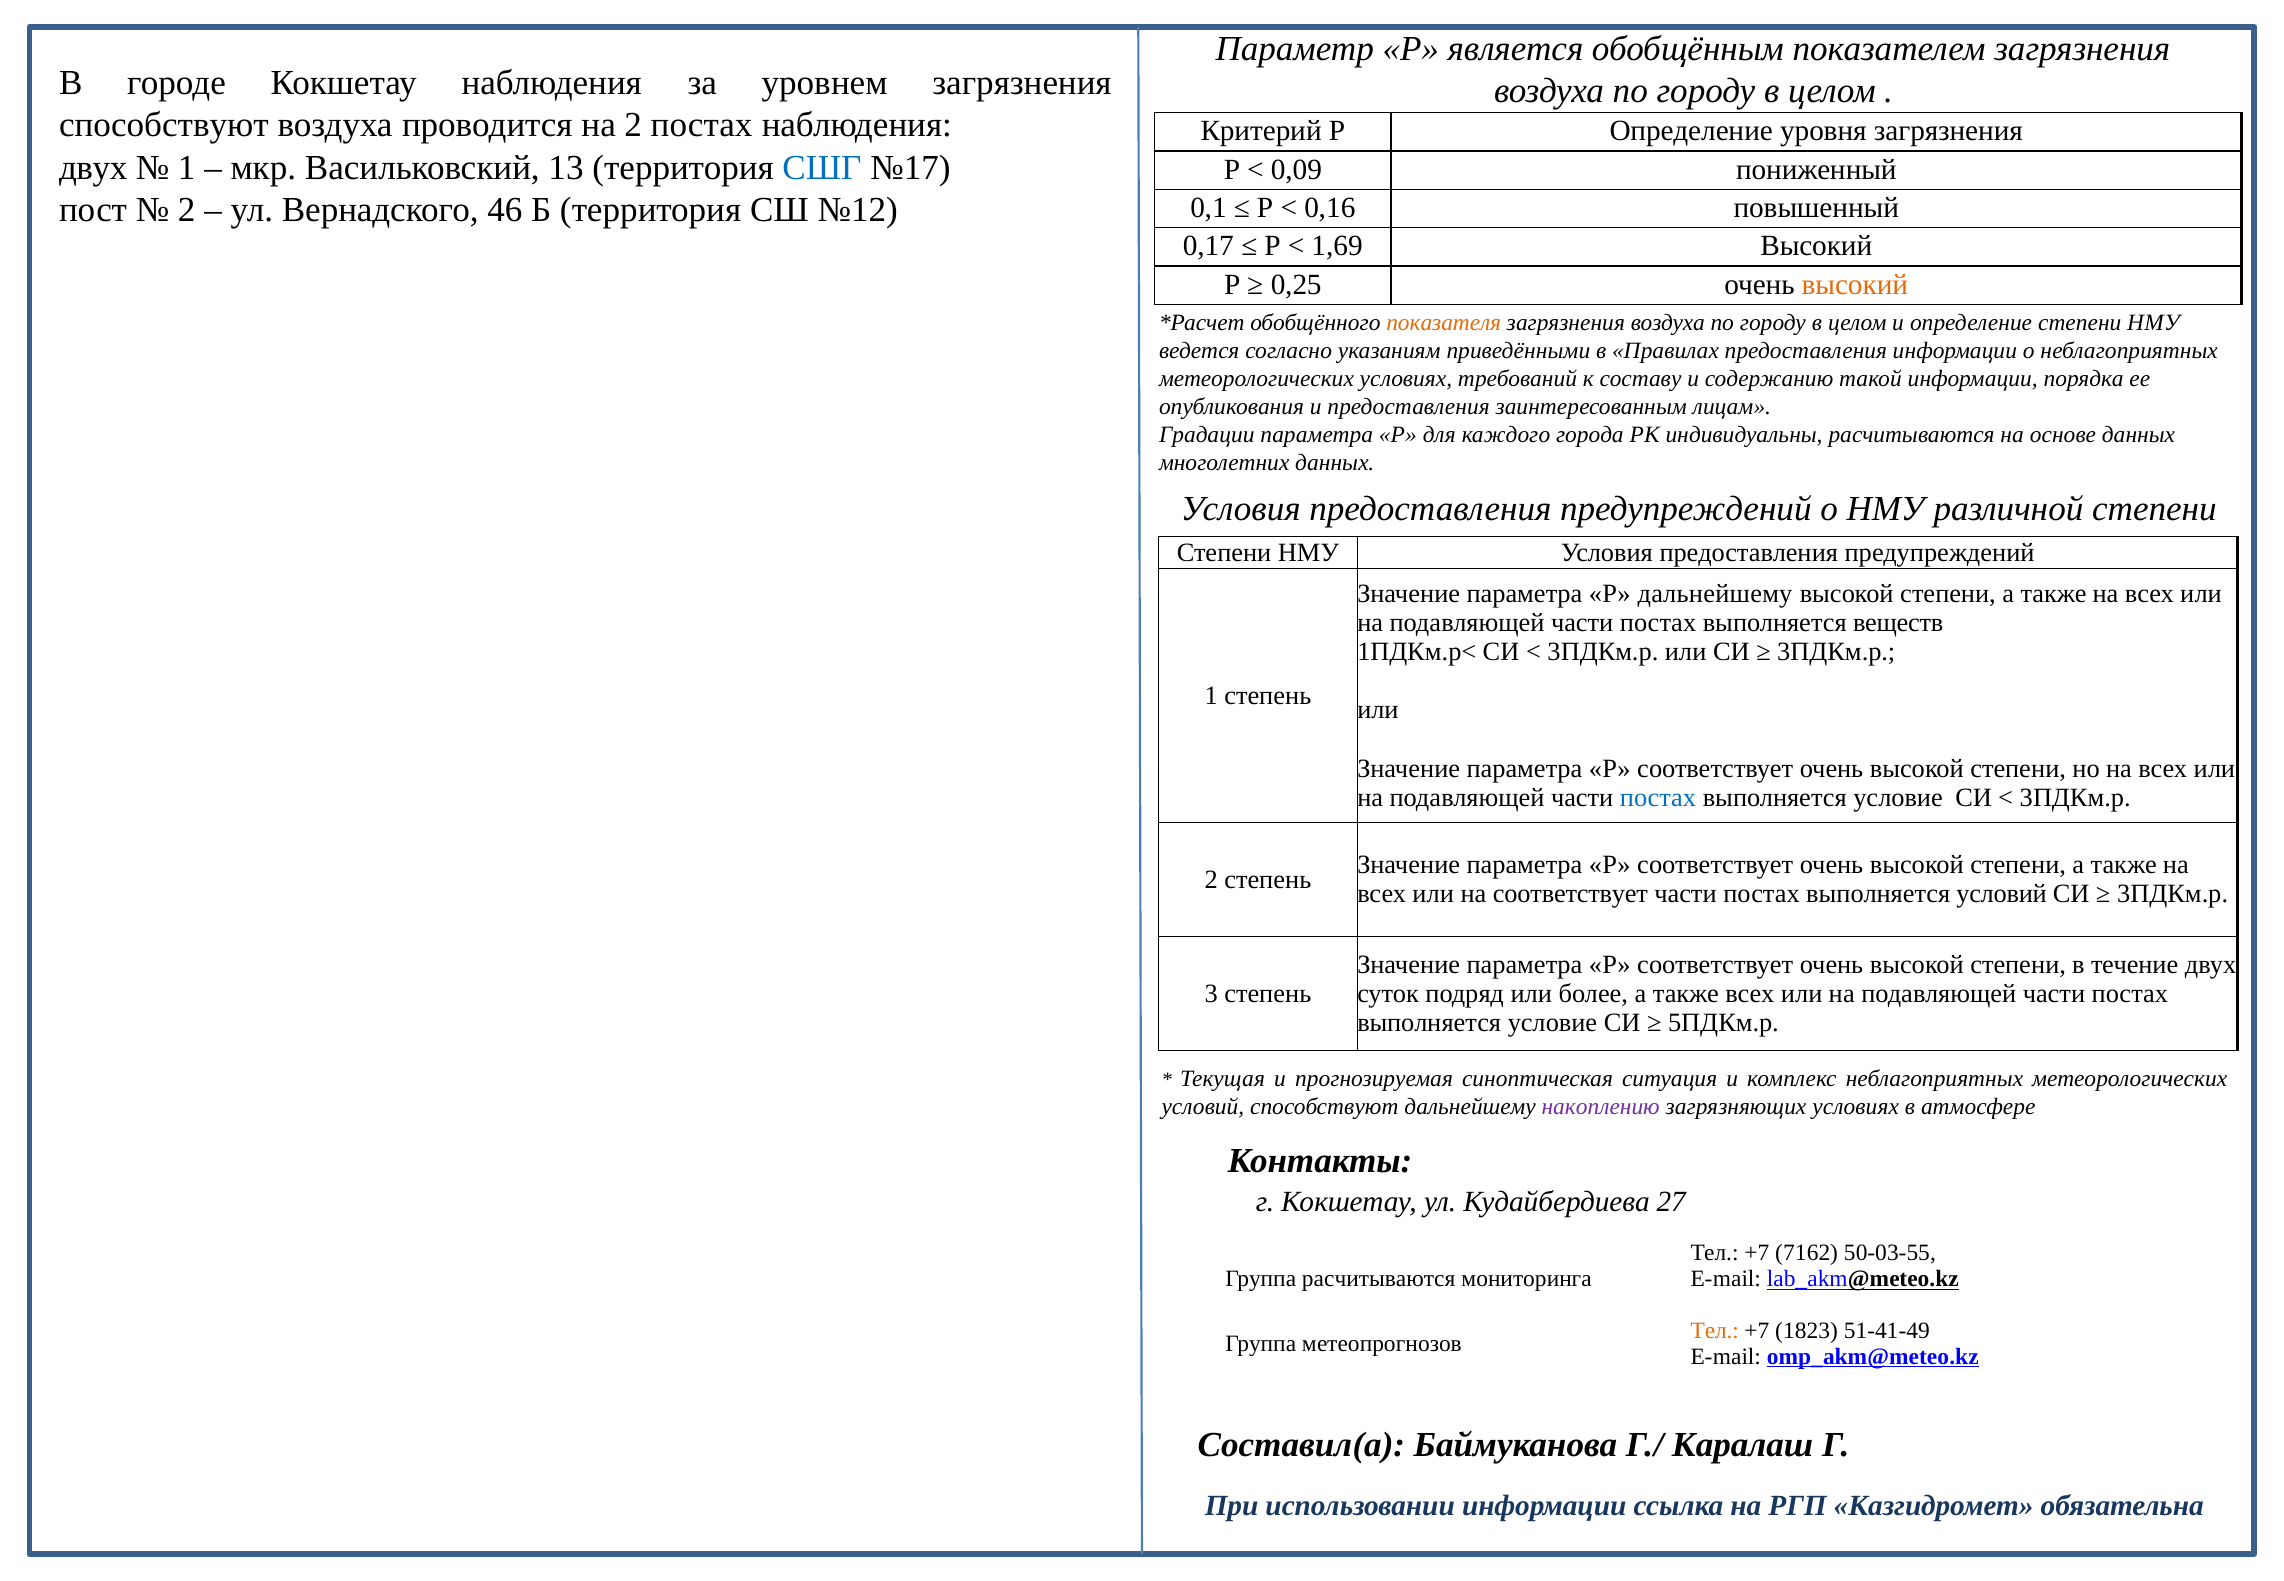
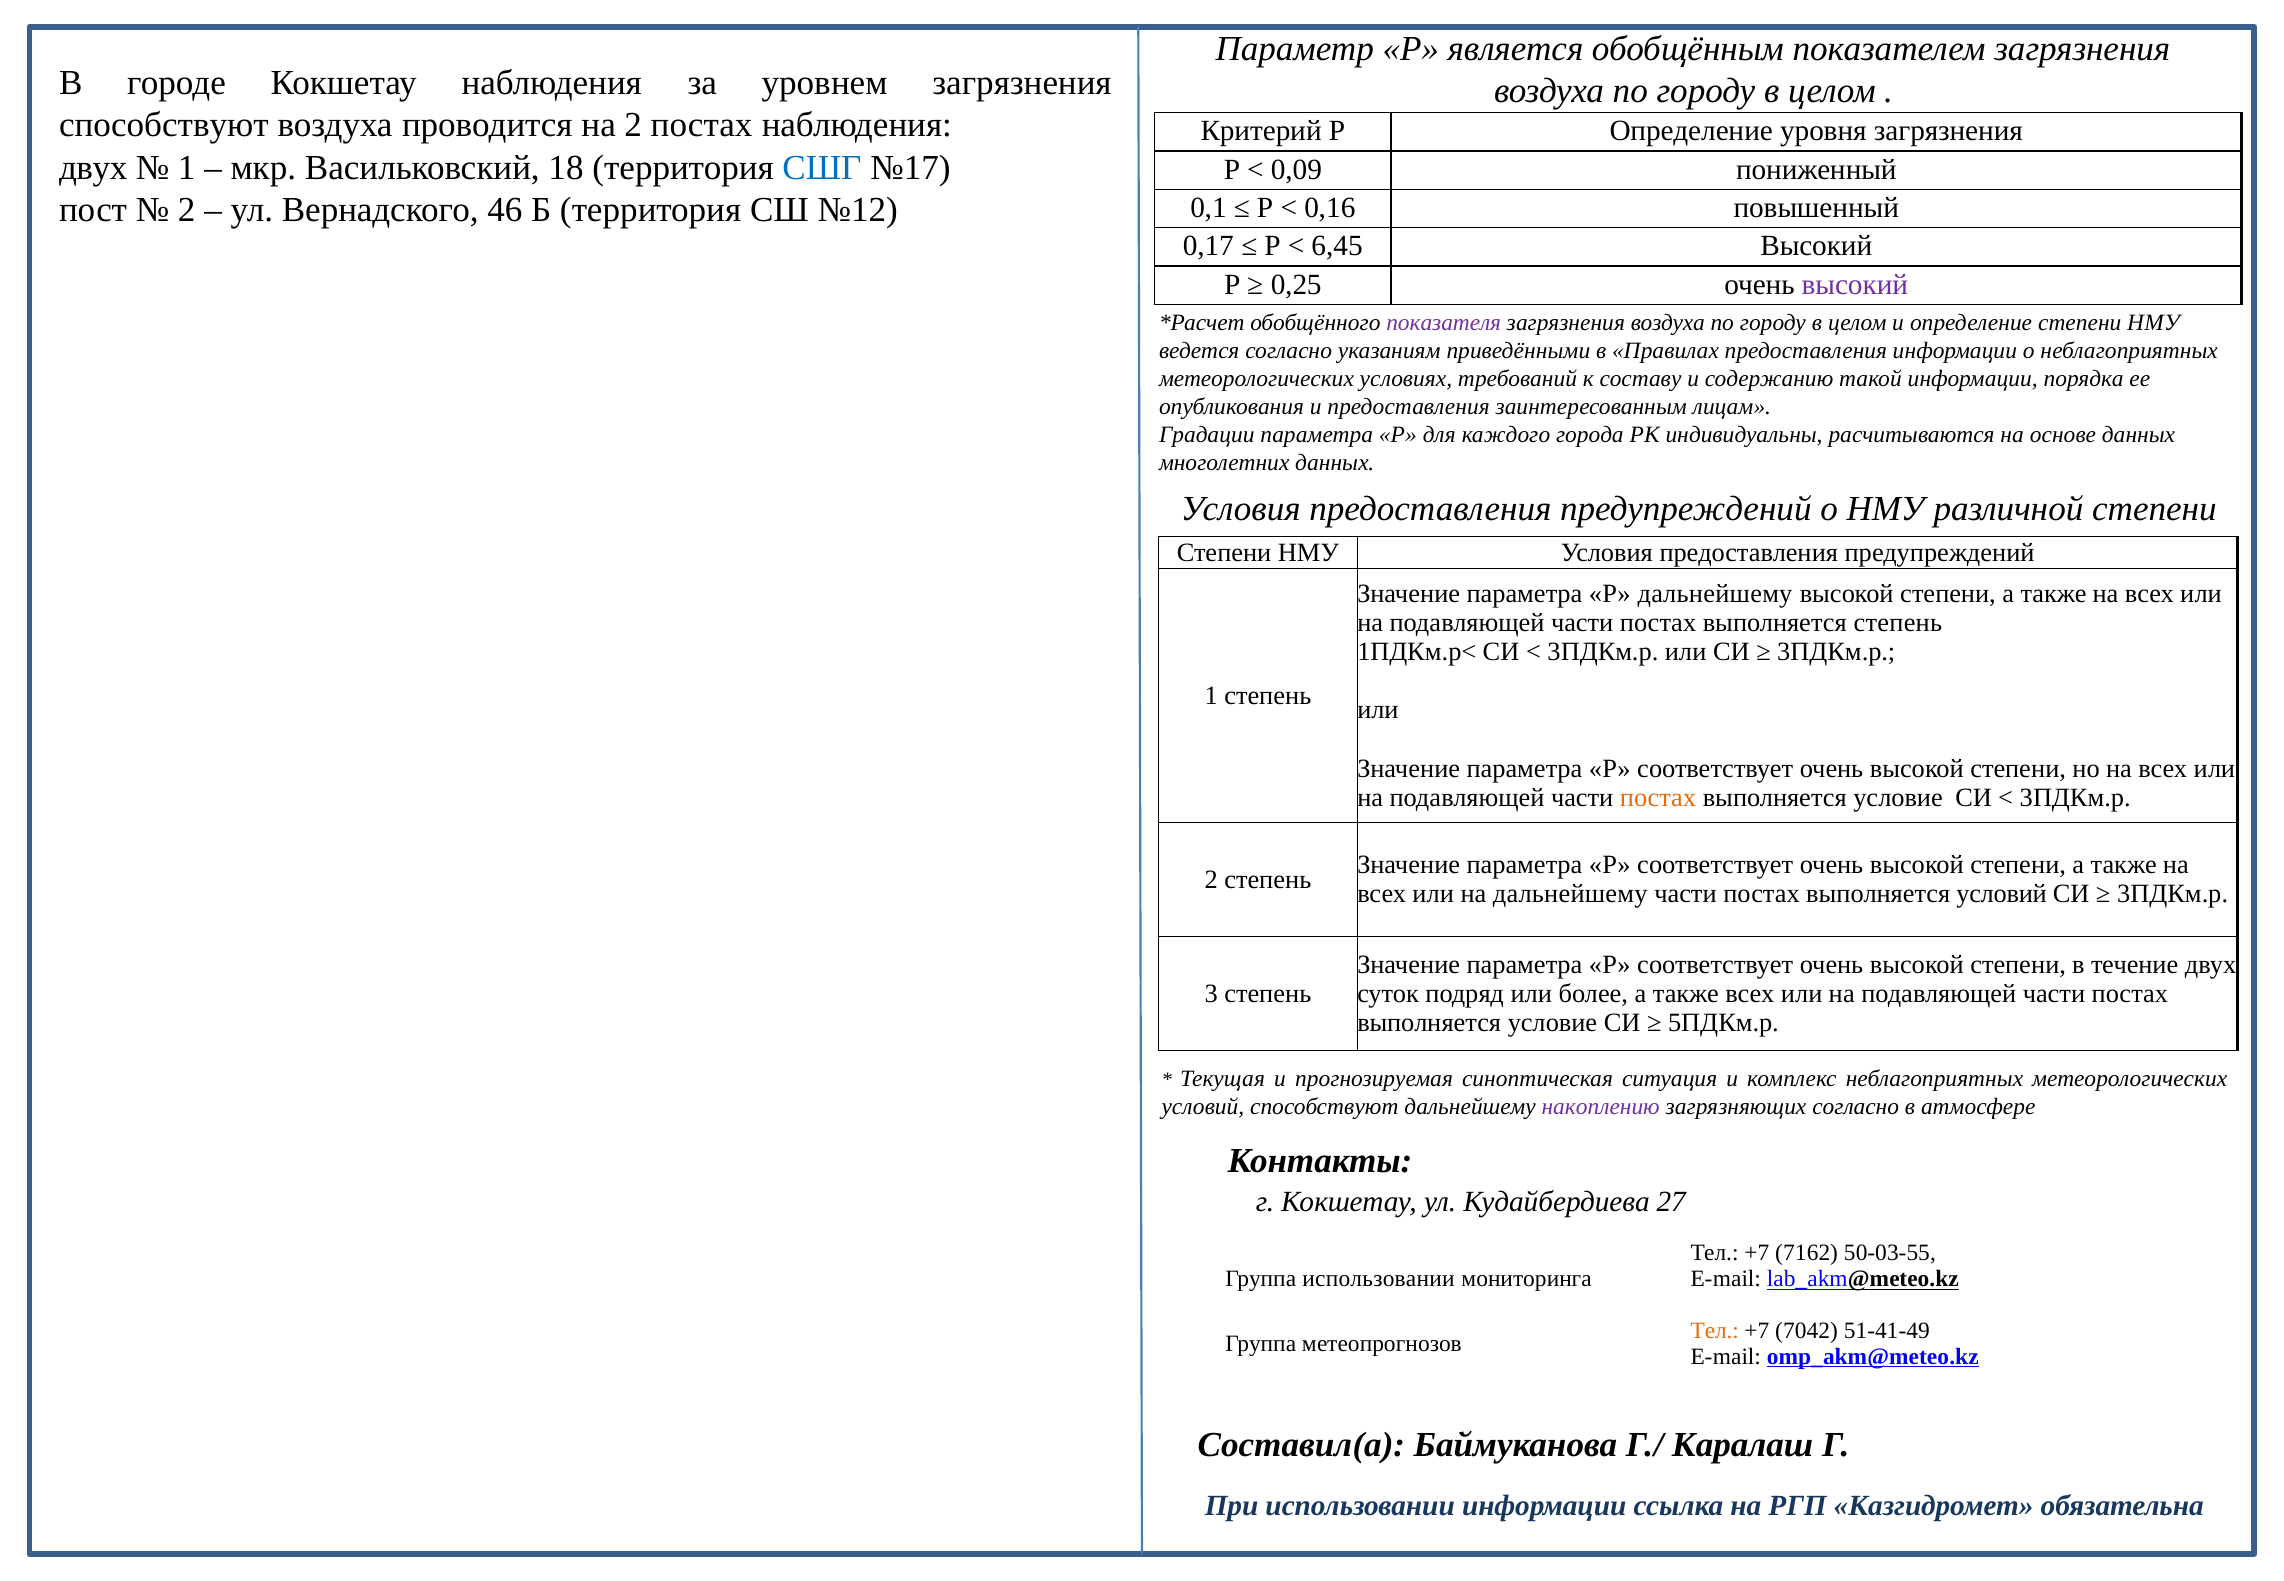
13: 13 -> 18 (566, 168)
1,69: 1,69 -> 6,45 (1337, 246)
высокий colour: orange -> purple (1855, 285)
показателя colour: orange -> purple (1444, 323)
выполняется веществ: веществ -> степень (1898, 623)
постах colour: blue -> orange (1658, 798)
на соответствует: соответствует -> дальнейшему (1570, 894)
загрязняющих условиях: условиях -> согласно (1856, 1107)
Группа расчитываются: расчитываются -> использовании (1379, 1279)
1823: 1823 -> 7042 (1807, 1331)
